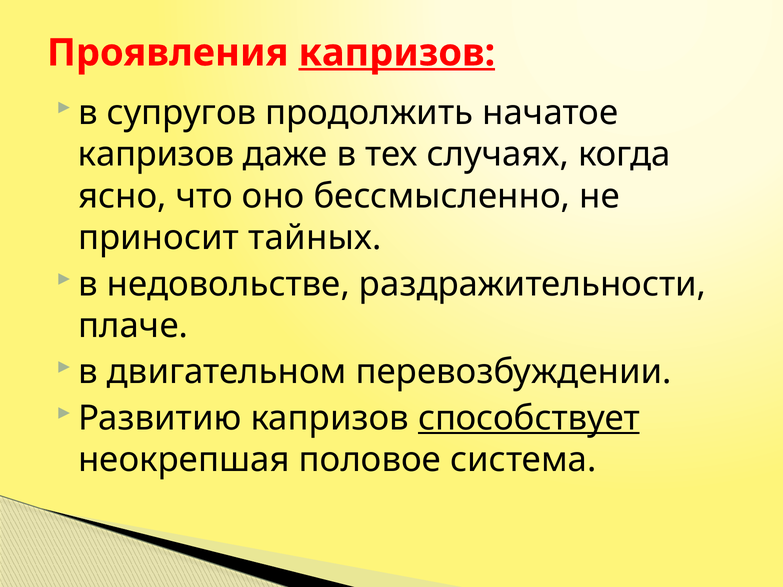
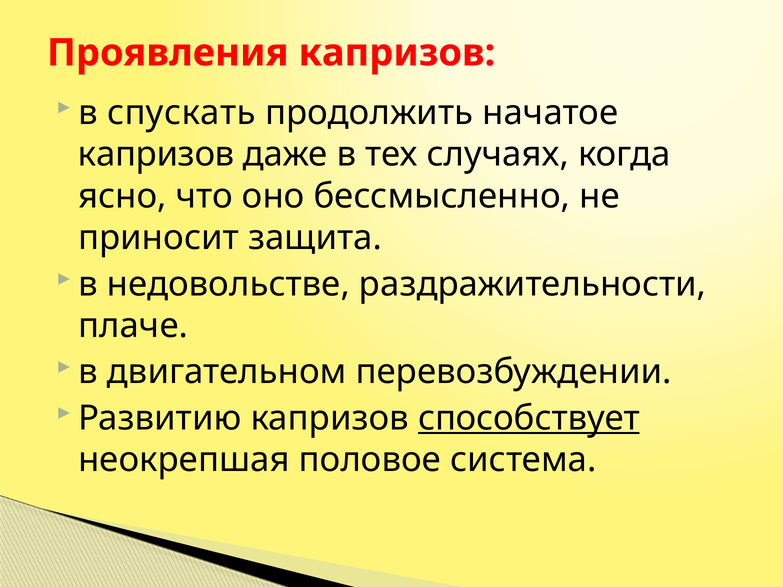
капризов underline: present -> none (397, 53)
супругов: супругов -> спускать (181, 113)
тайных: тайных -> защита (315, 238)
